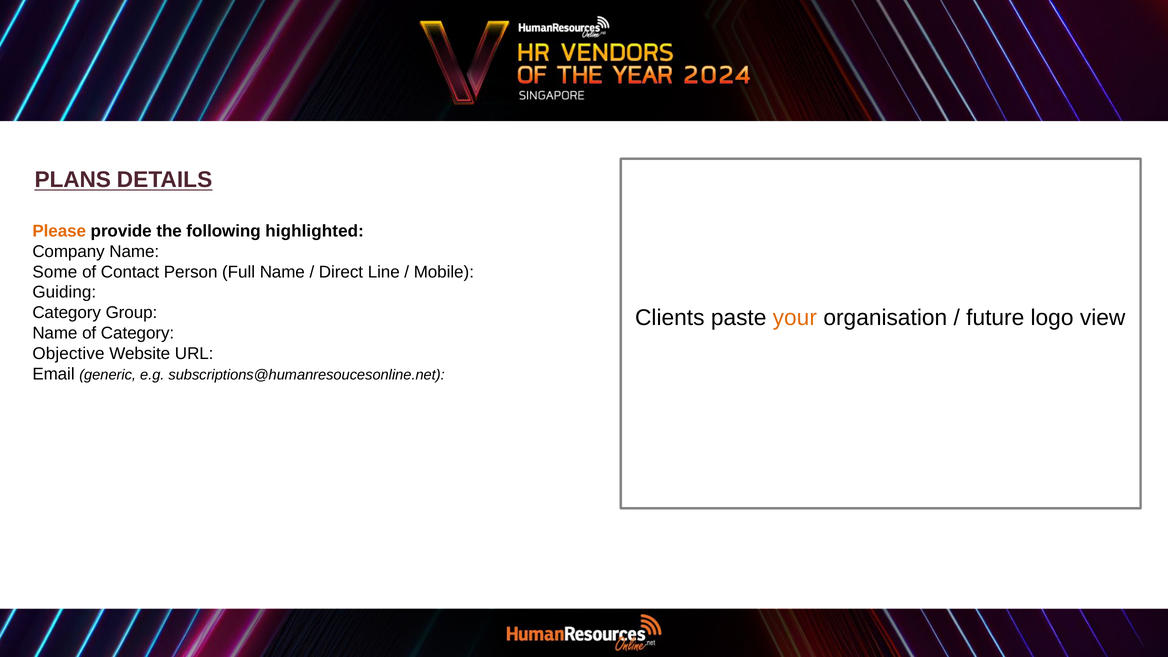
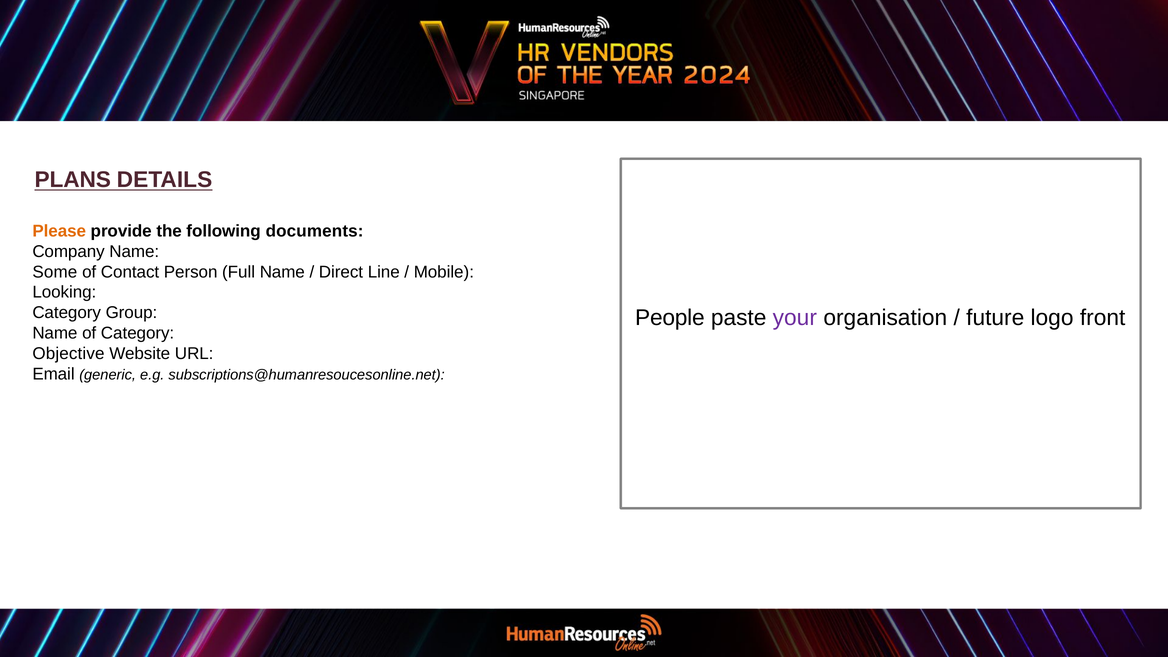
highlighted: highlighted -> documents (315, 231)
Guiding: Guiding -> Looking (64, 292)
Clients: Clients -> People (670, 318)
your colour: orange -> purple (795, 318)
view: view -> front (1103, 318)
